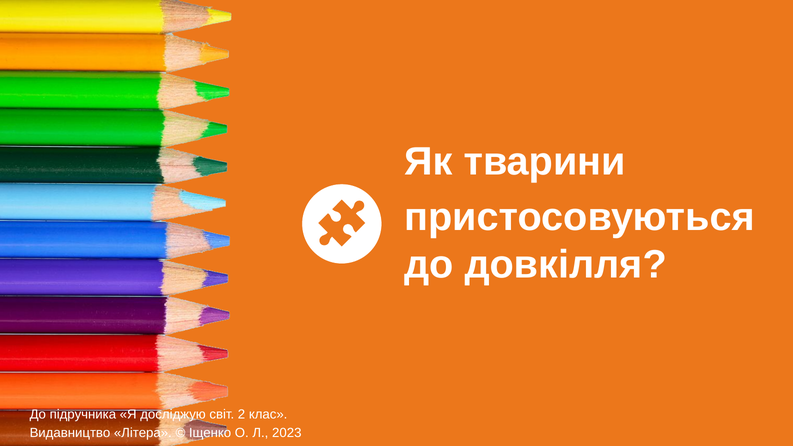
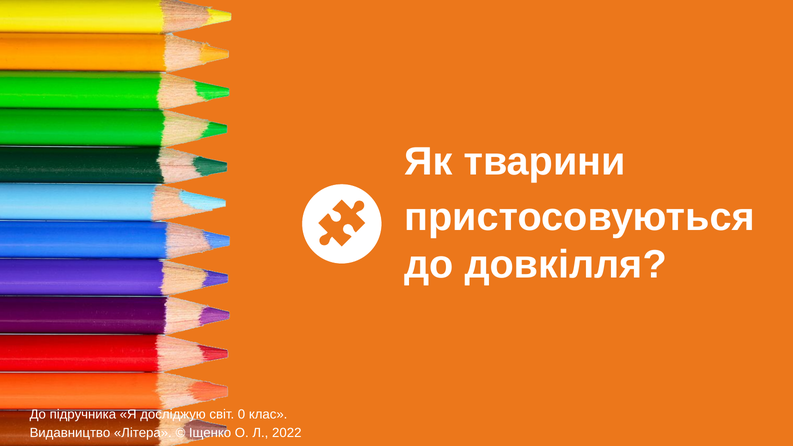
2: 2 -> 0 (241, 414)
2023: 2023 -> 2022 (287, 433)
